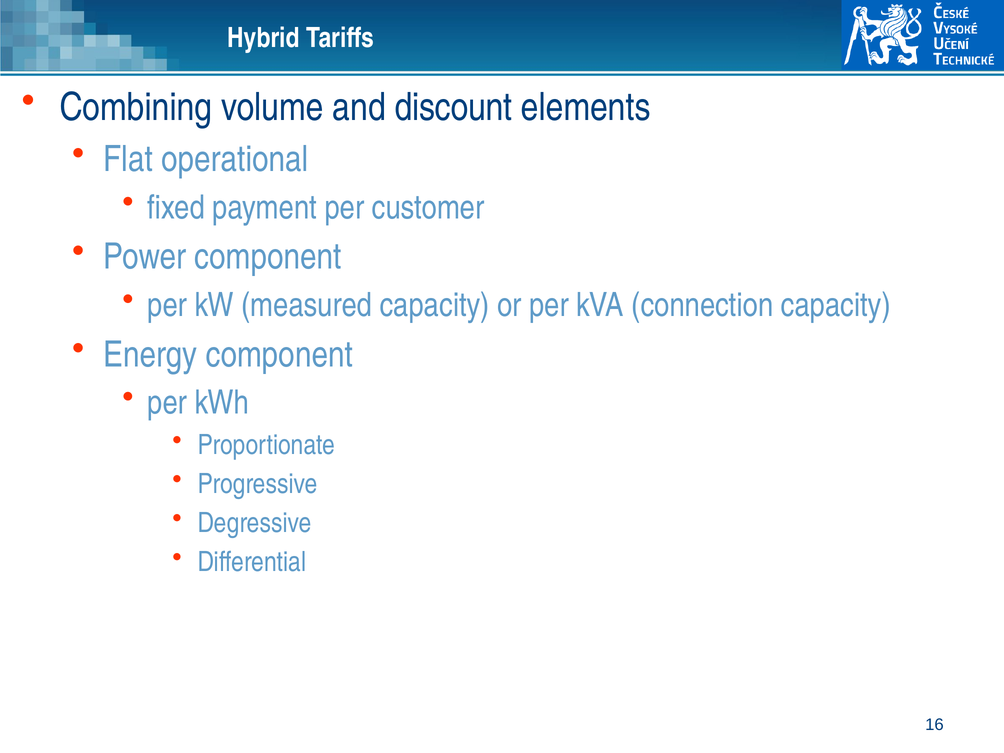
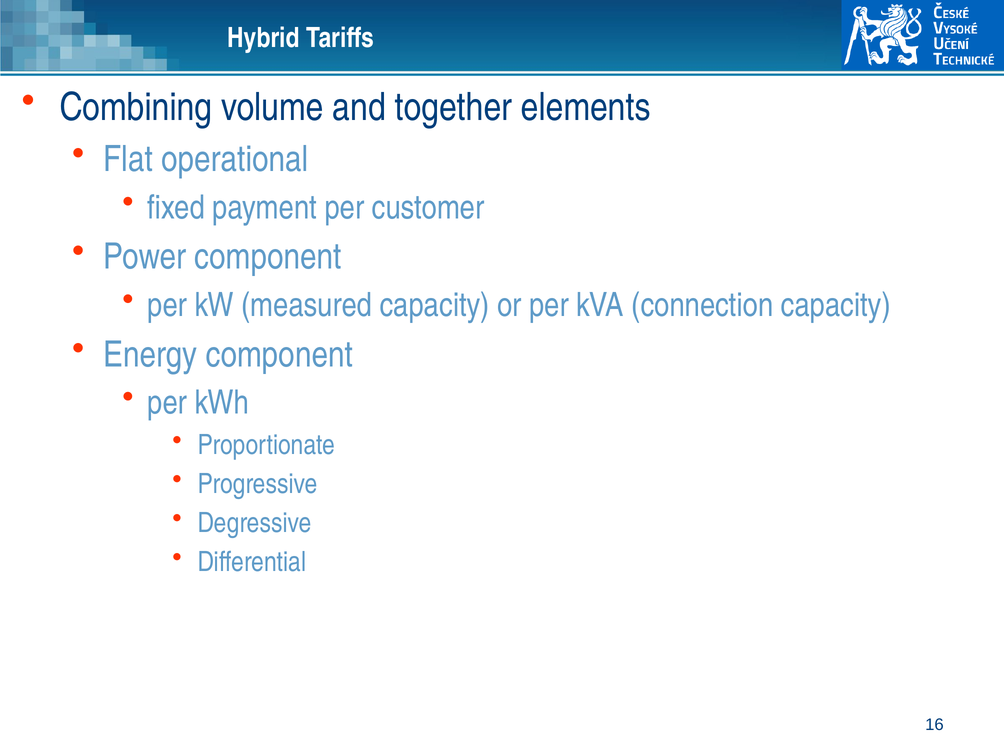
discount: discount -> together (453, 107)
